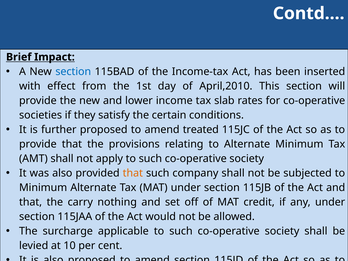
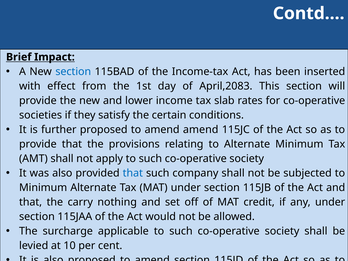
April,2010: April,2010 -> April,2083 (226, 86)
amend treated: treated -> amend (201, 130)
that colour: orange -> blue (133, 173)
